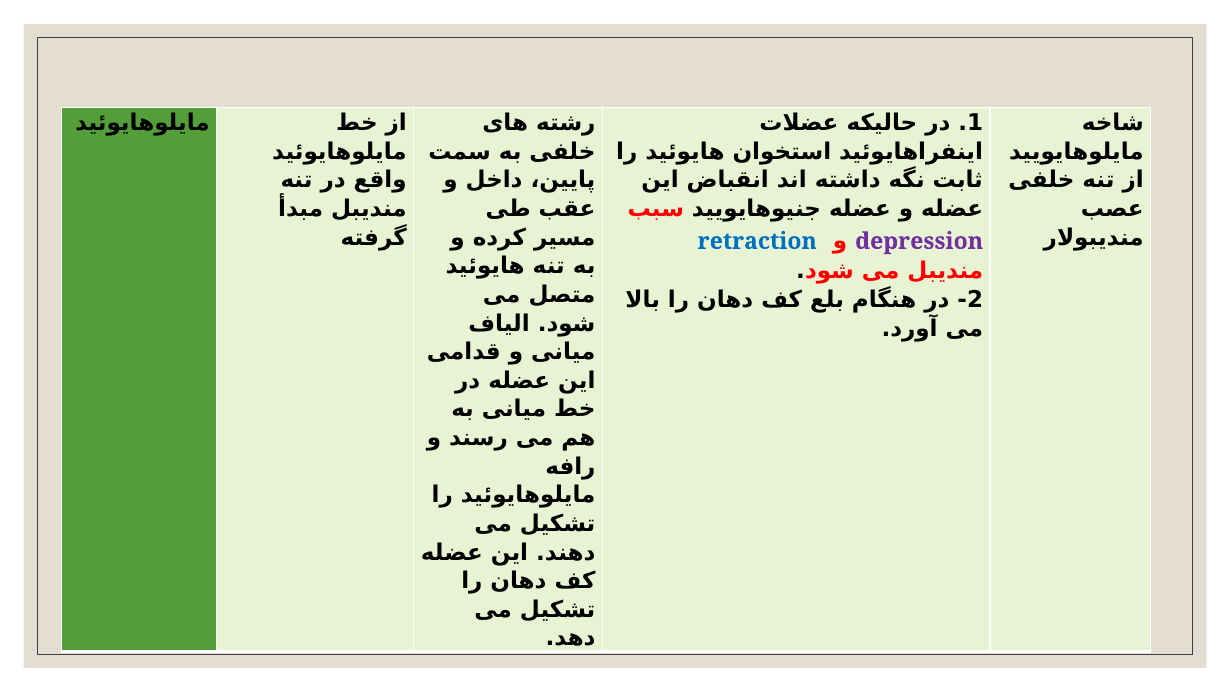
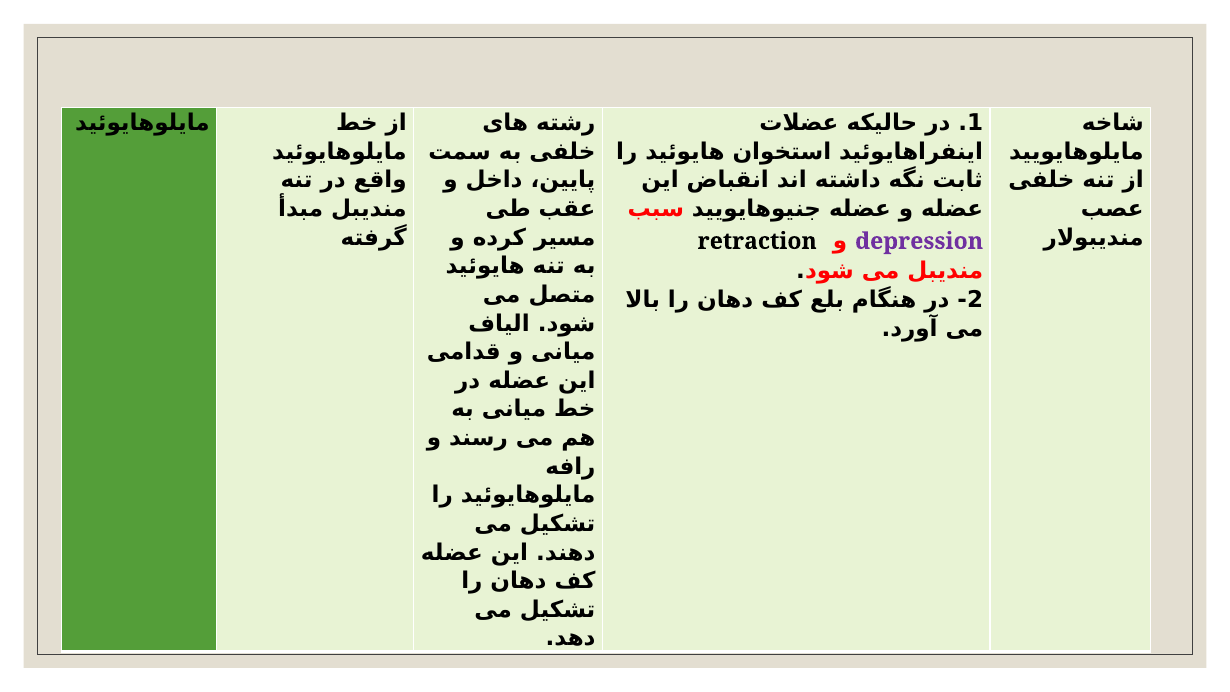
retraction colour: blue -> black (757, 241)
